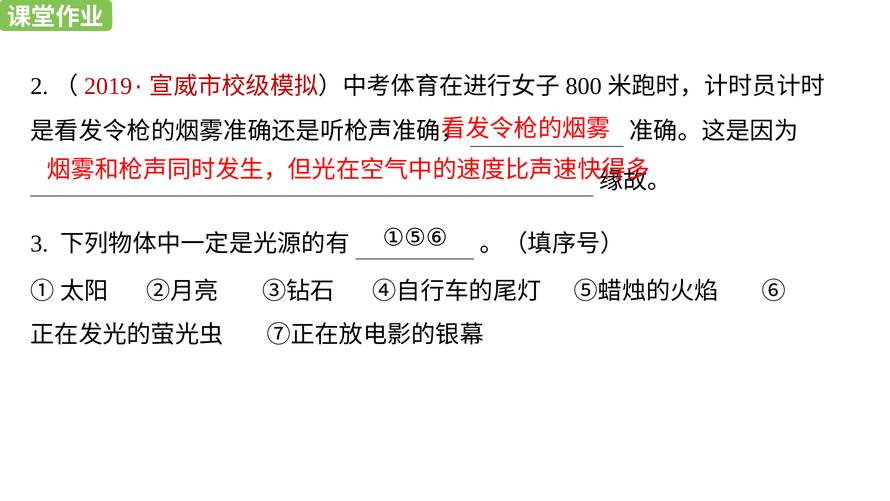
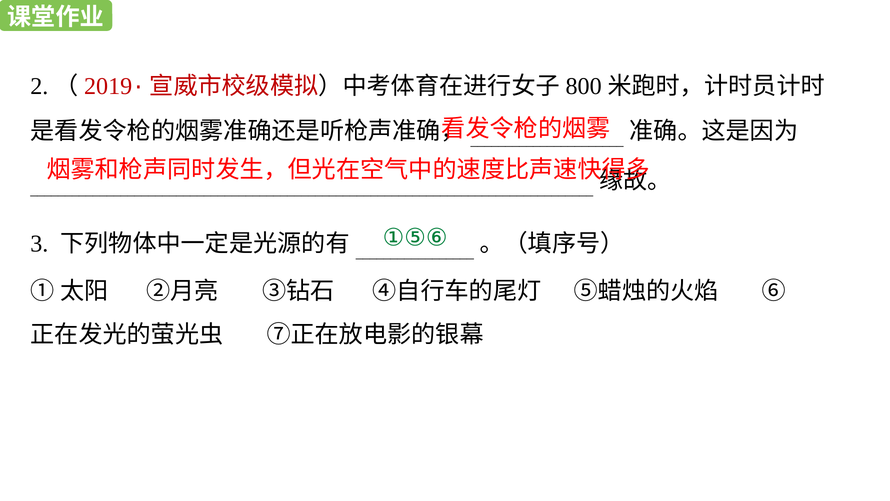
①⑤⑥ colour: black -> green (415, 237)
